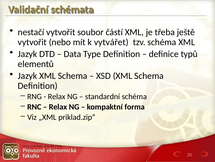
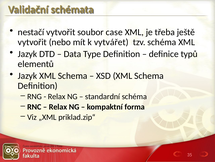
částí: částí -> case (114, 32)
